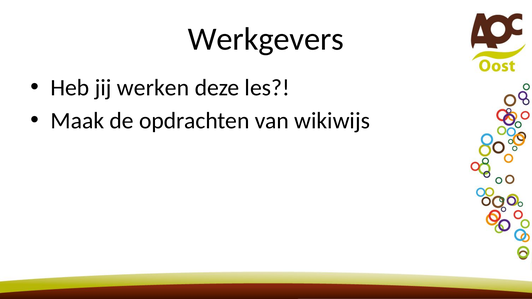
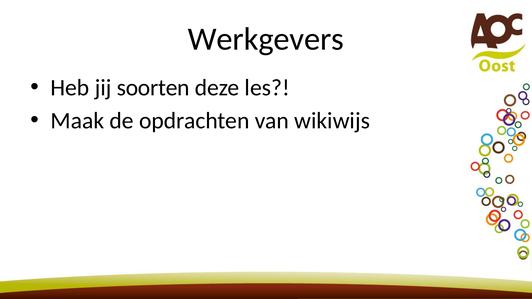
werken: werken -> soorten (153, 88)
